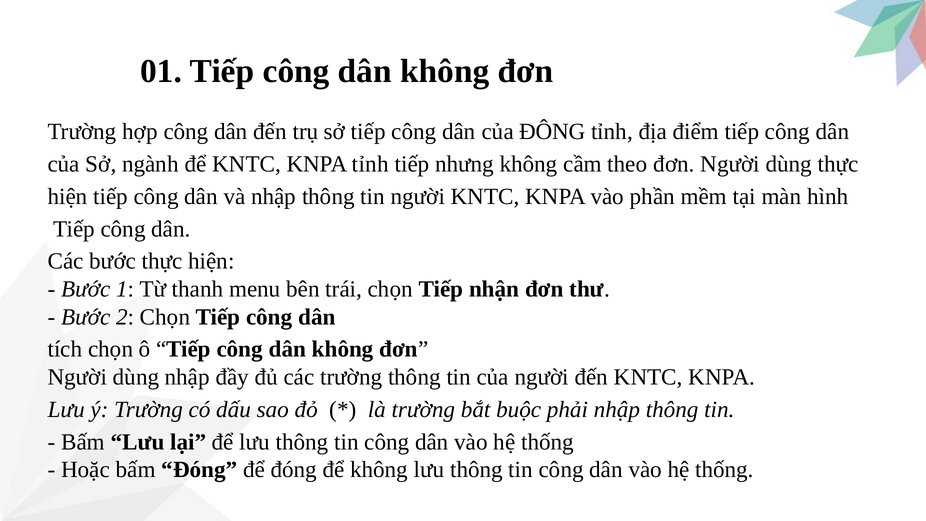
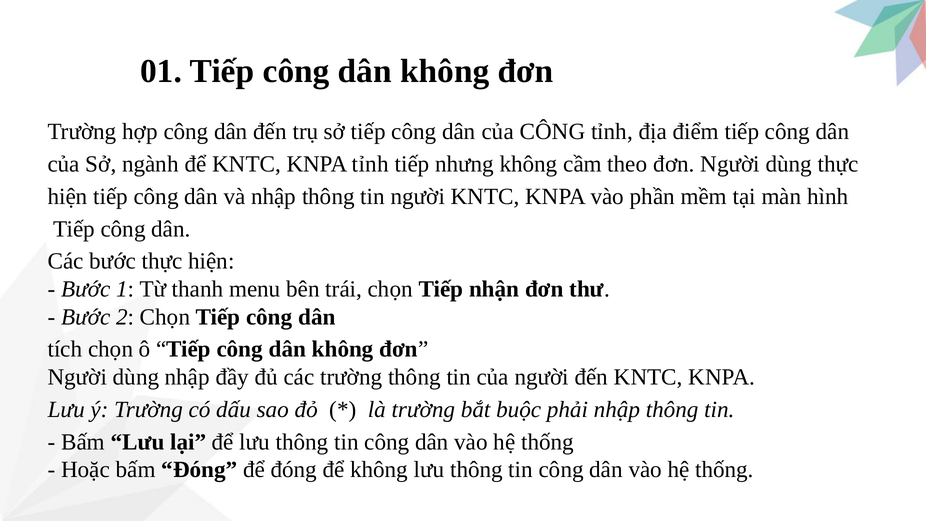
của ĐÔNG: ĐÔNG -> CÔNG (552, 132)
